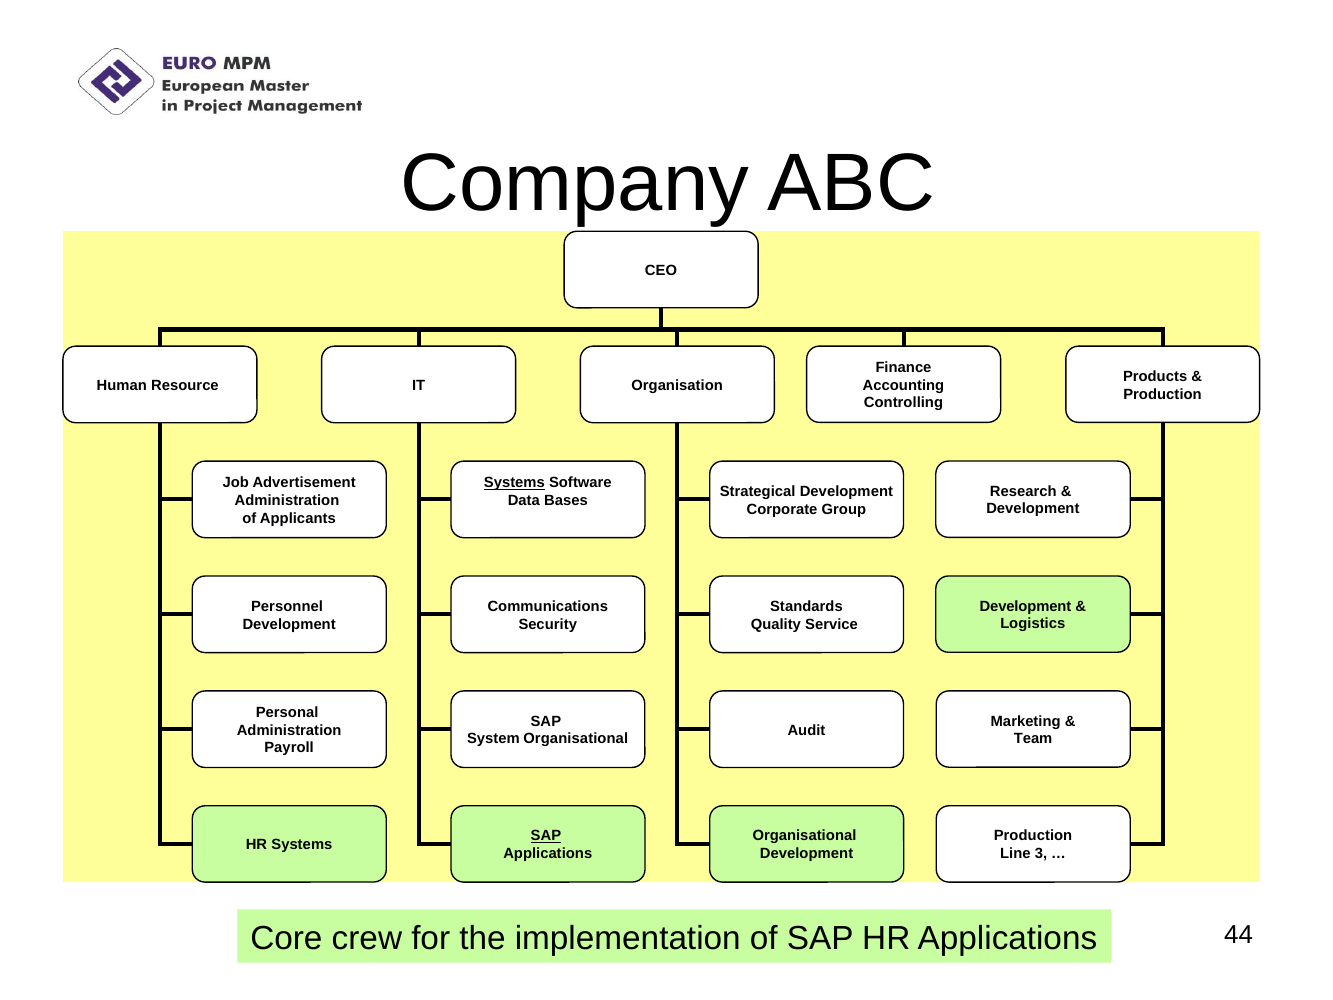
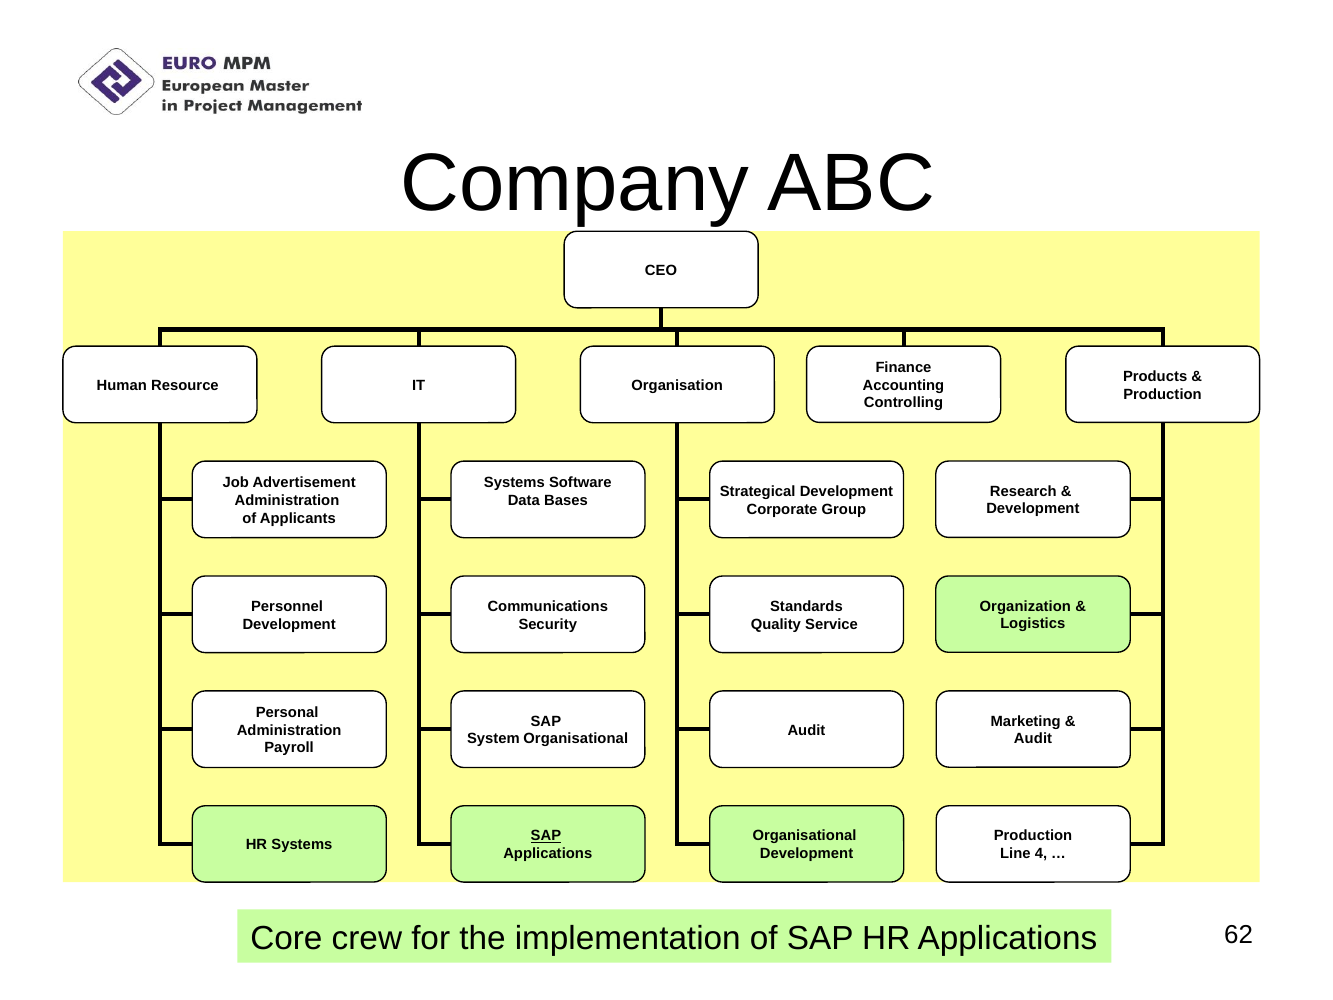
Systems underline: present -> none (514, 483)
Development: Development -> Organization (1025, 606)
Team: Team -> Audit (1033, 739)
3: 3 -> 4 (1041, 854)
44: 44 -> 62 (1239, 934)
